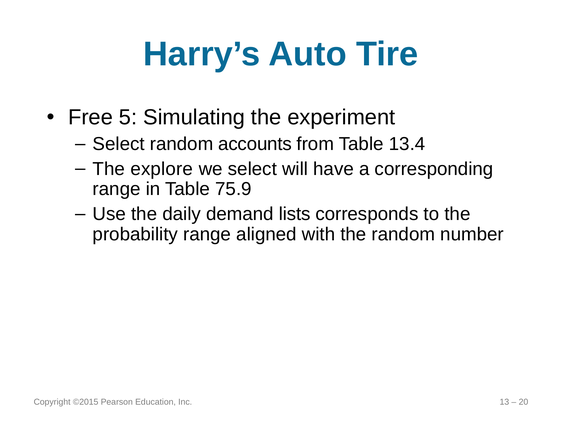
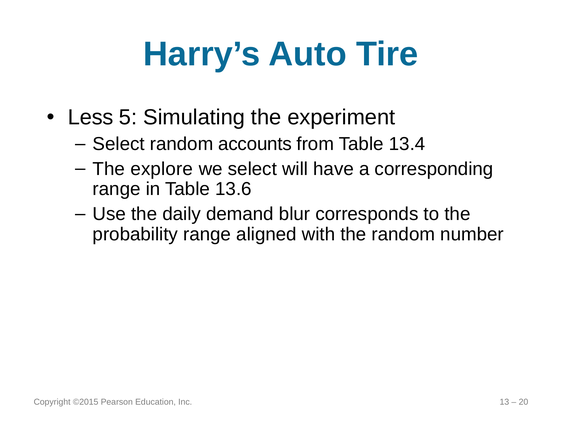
Free: Free -> Less (91, 118)
75.9: 75.9 -> 13.6 (233, 189)
lists: lists -> blur (295, 214)
